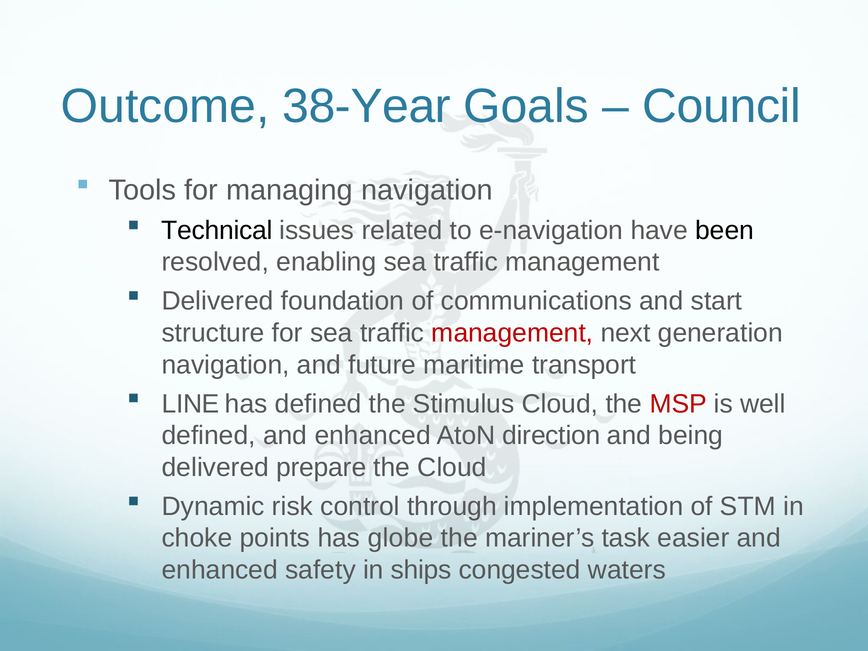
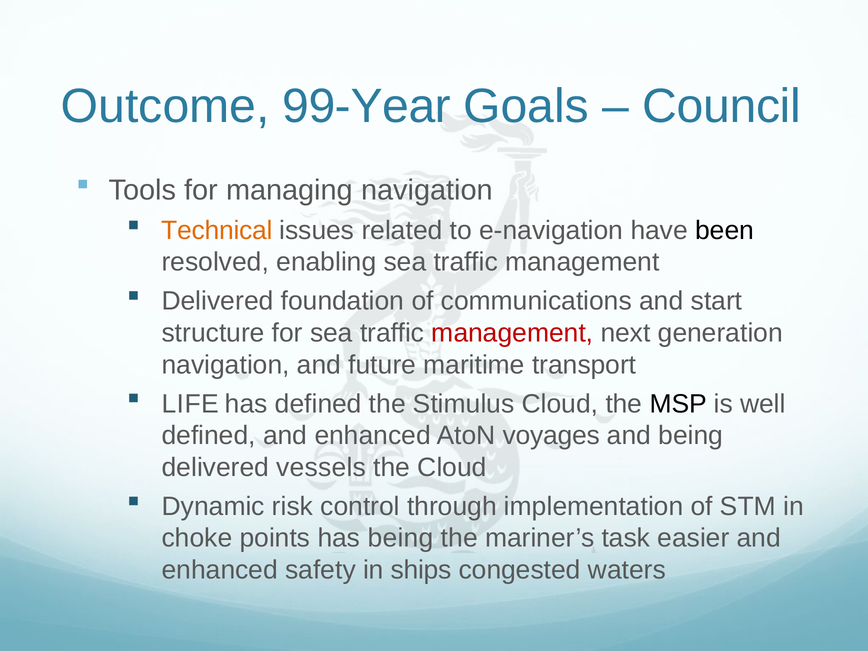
38-Year: 38-Year -> 99-Year (367, 106)
Technical colour: black -> orange (217, 230)
LINE: LINE -> LIFE (190, 404)
MSP colour: red -> black (678, 404)
direction: direction -> voyages (551, 436)
prepare: prepare -> vessels (321, 467)
has globe: globe -> being (400, 538)
